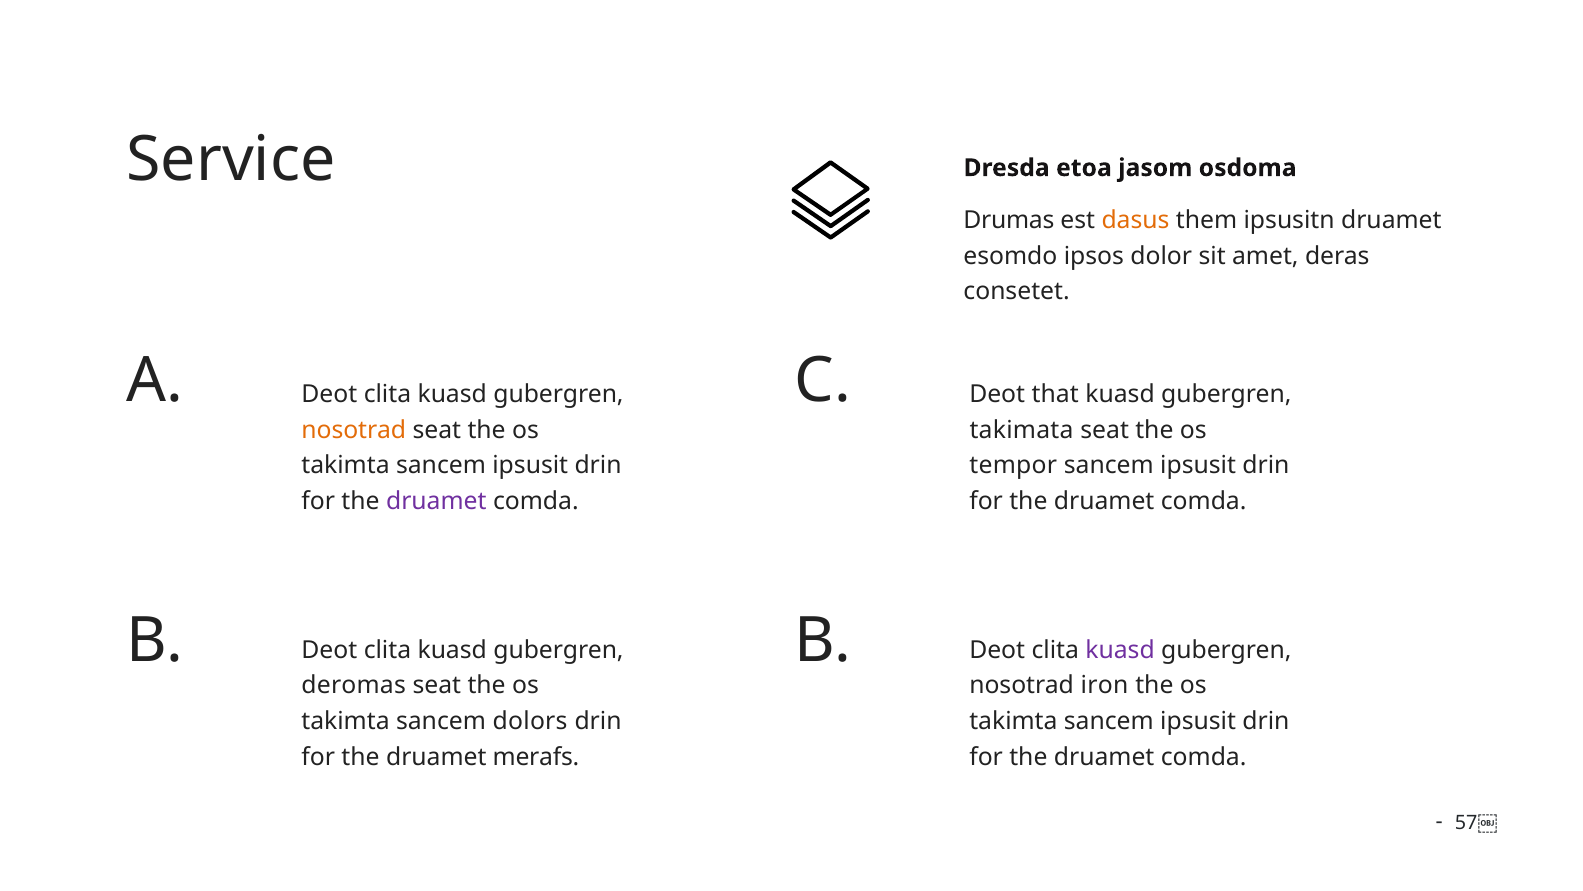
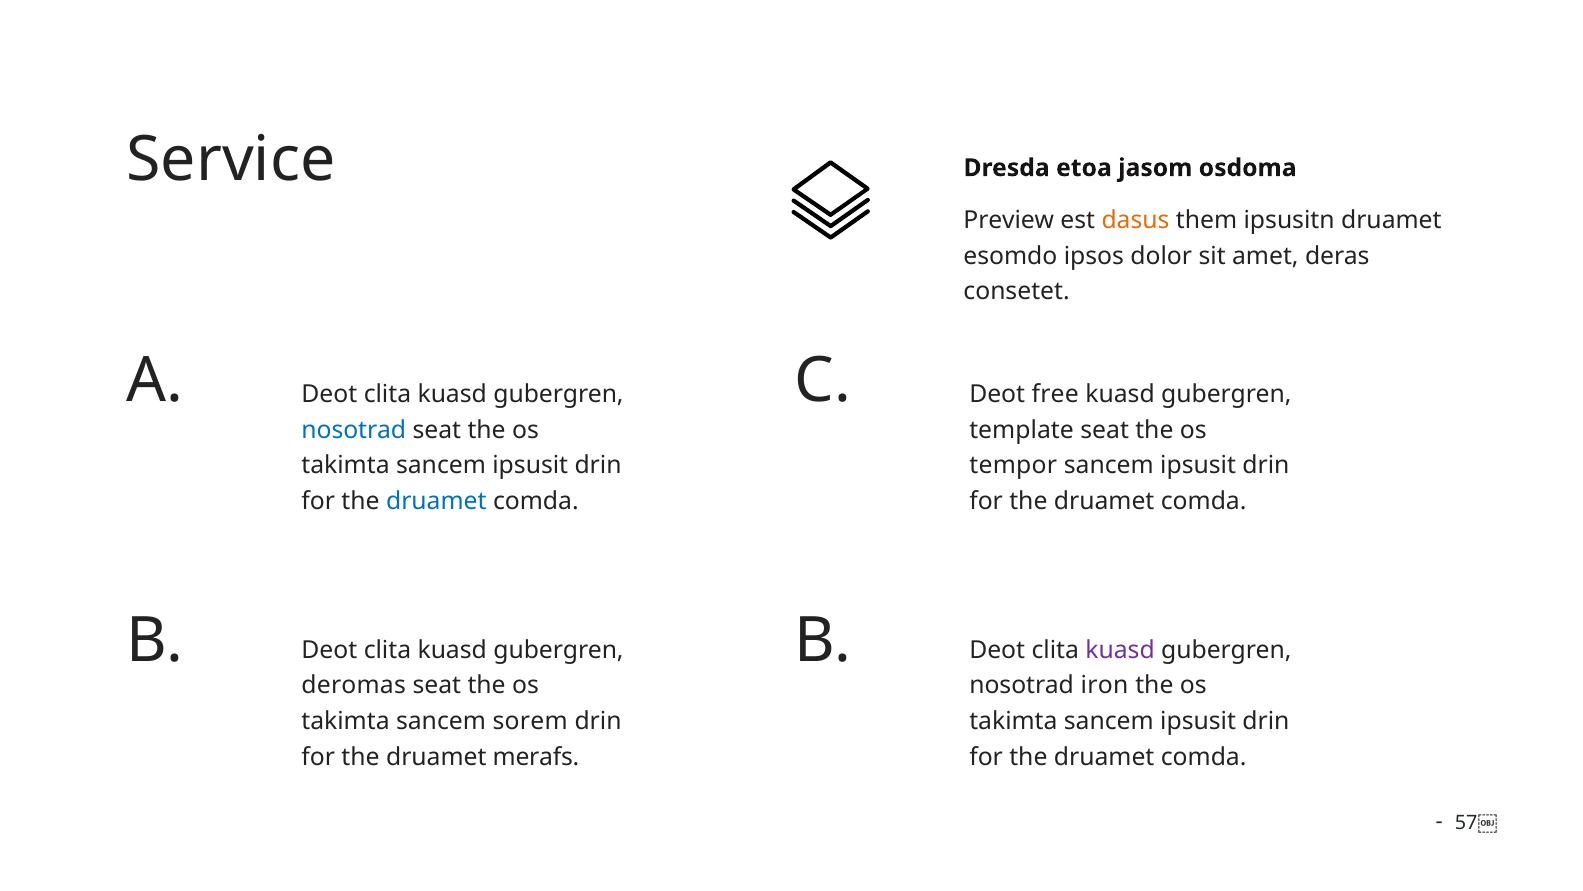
Drumas: Drumas -> Preview (1009, 220)
that: that -> free (1055, 394)
nosotrad colour: orange -> blue (354, 430)
takimata: takimata -> template (1022, 430)
druamet colour: purple -> blue (436, 501)
dolors: dolors -> sorem (530, 721)
